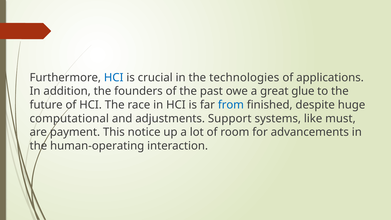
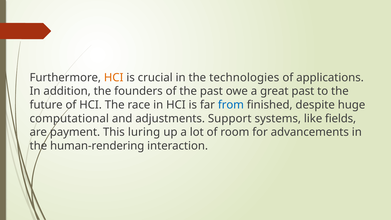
HCI colour: blue -> orange (114, 78)
great glue: glue -> past (303, 91)
must: must -> fields (341, 118)
notice: notice -> luring (144, 132)
human-operating: human-operating -> human-rendering (97, 146)
